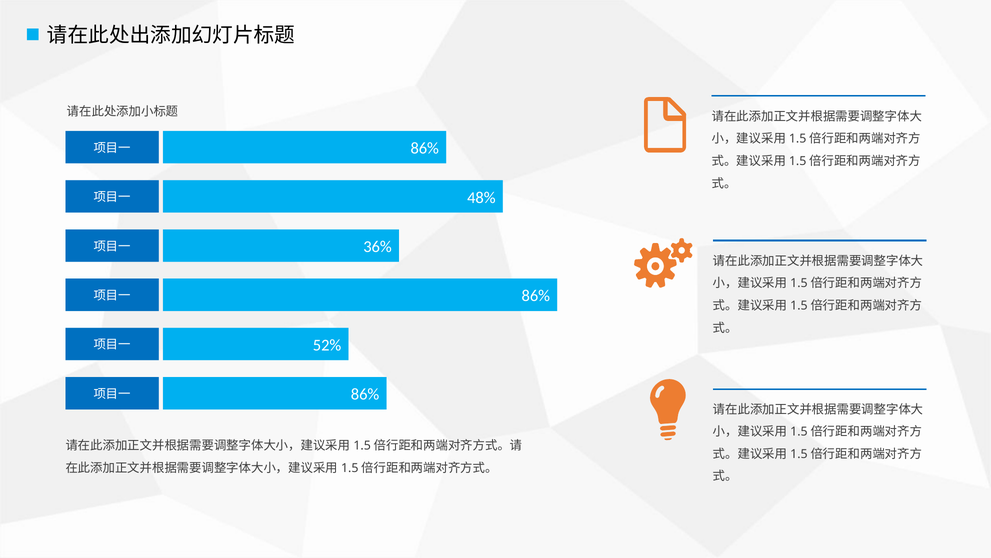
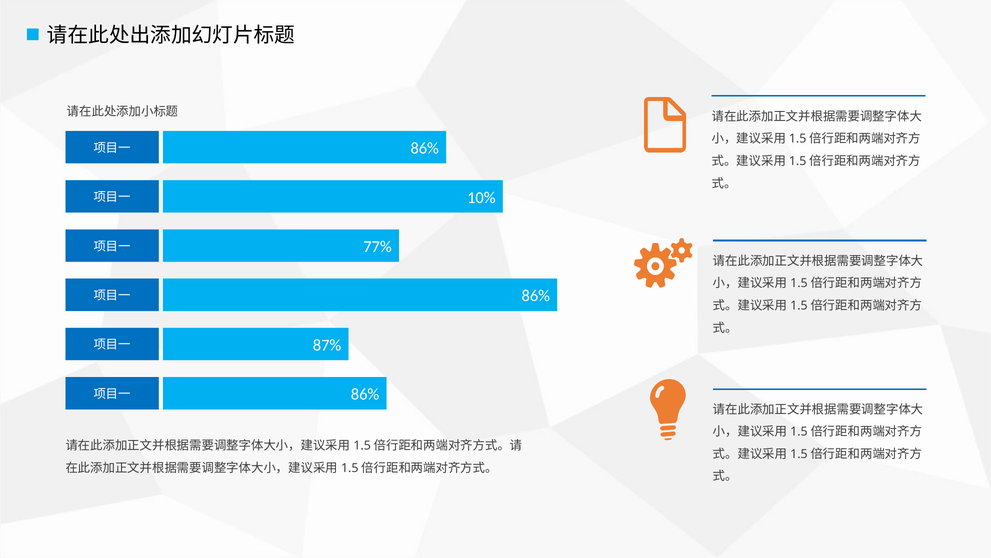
48%: 48% -> 10% (481, 197)
36%: 36% -> 77% (377, 247)
52%: 52% -> 87% (327, 345)
